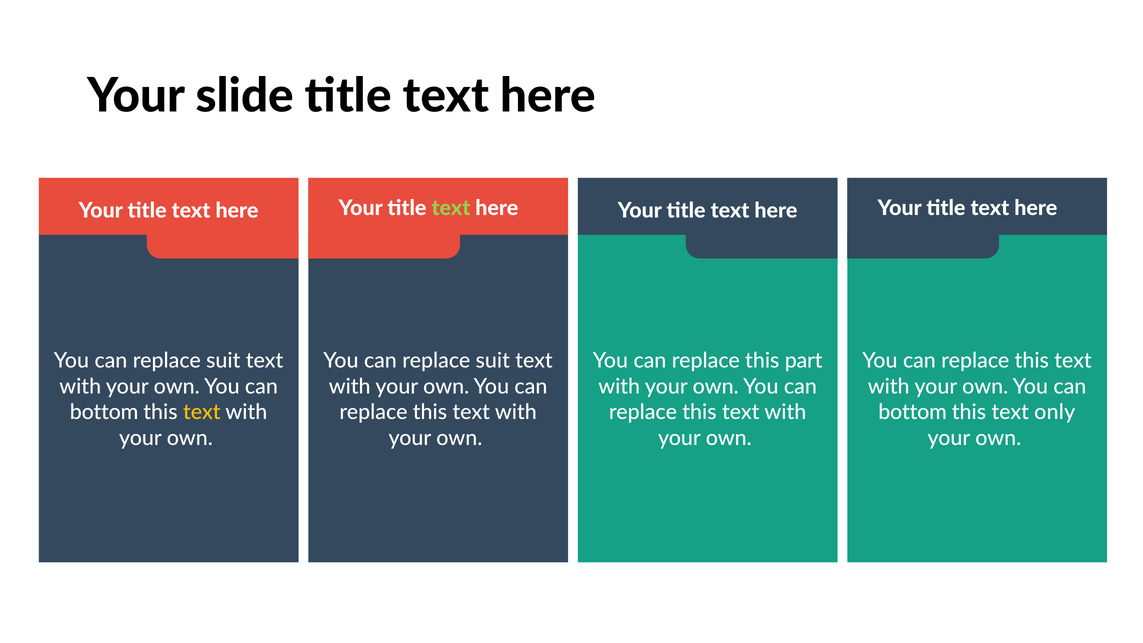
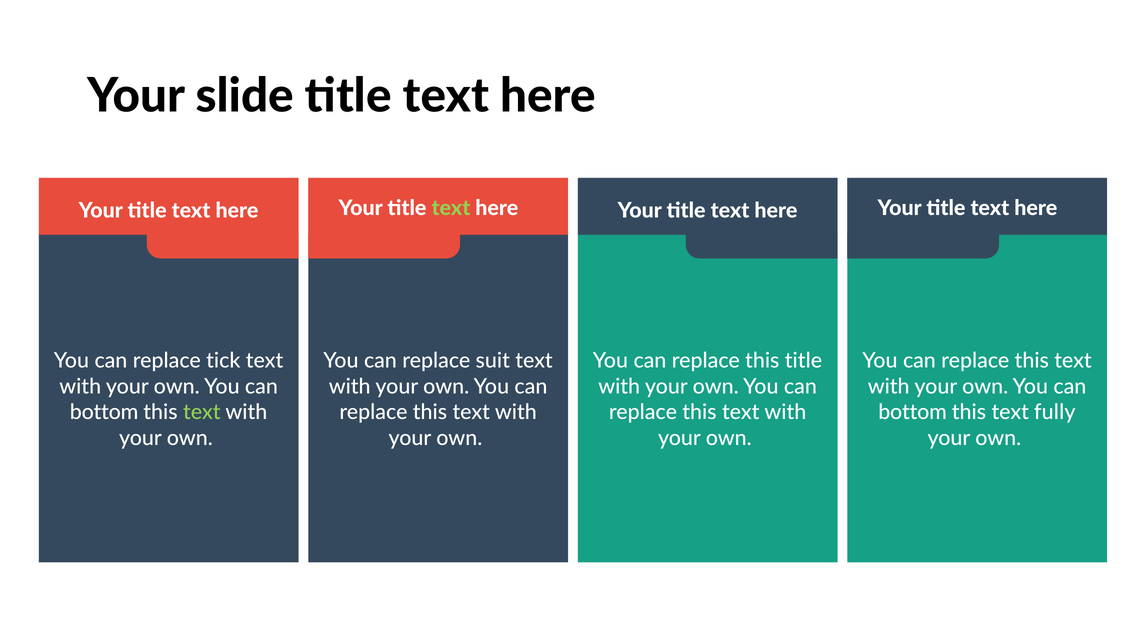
suit: suit -> tick (223, 361)
this part: part -> title (803, 361)
text colour: yellow -> light green (202, 412)
only: only -> fully (1055, 412)
